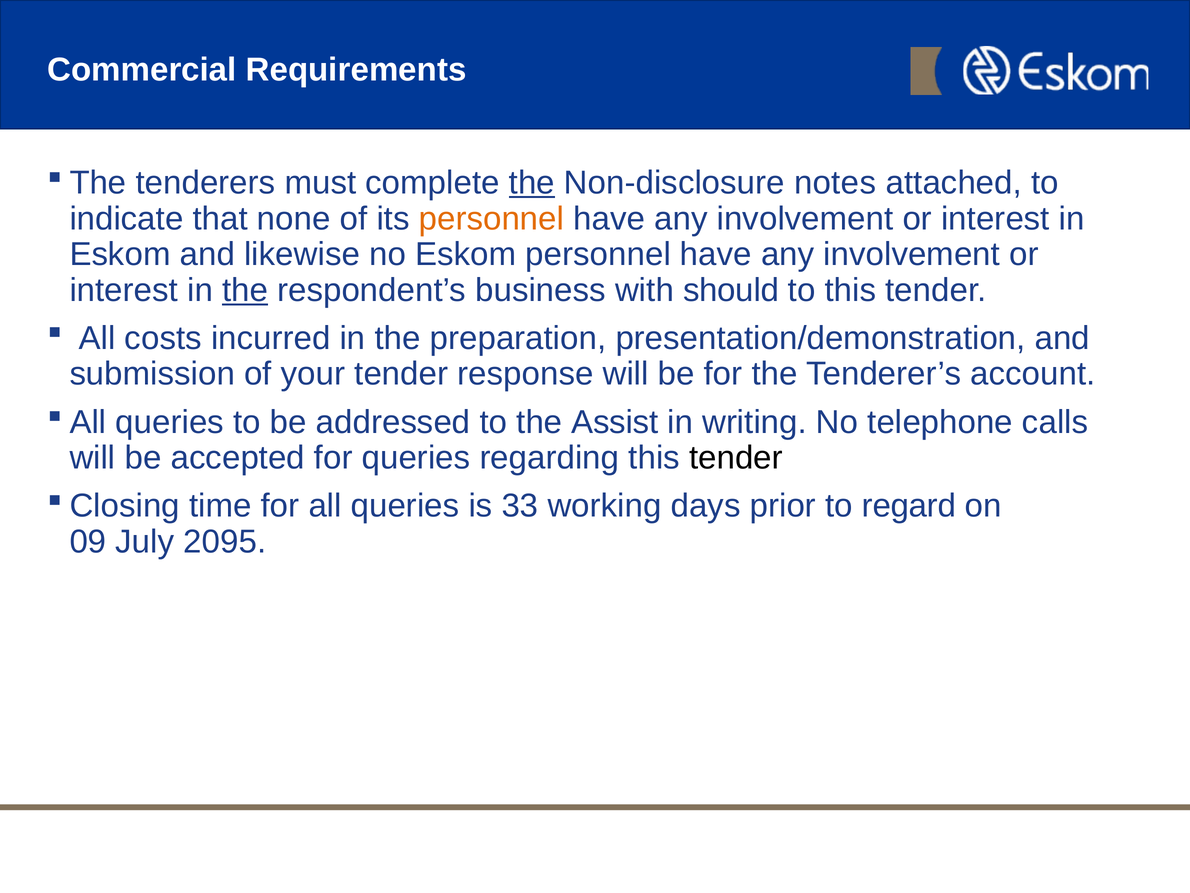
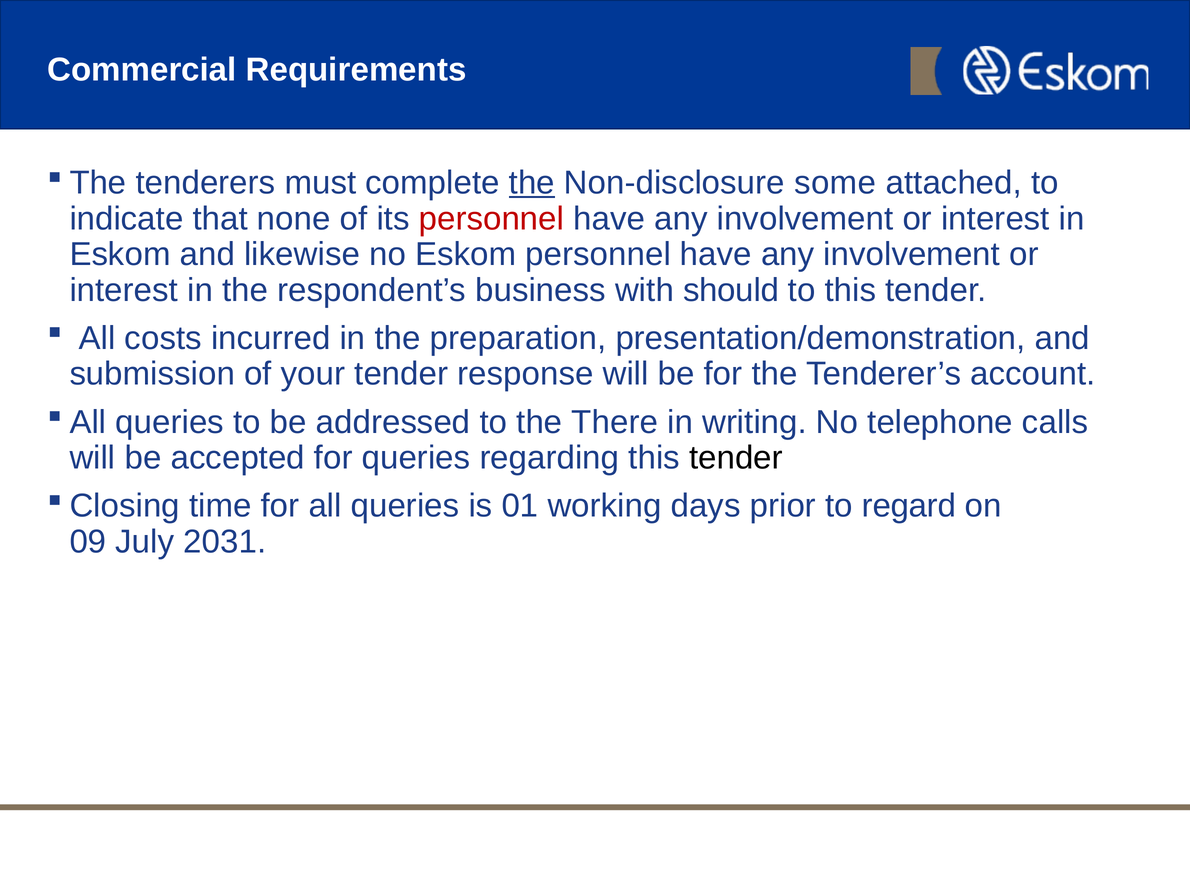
notes: notes -> some (835, 183)
personnel colour: orange -> red (491, 219)
the underline: present -> none (245, 290)
Assist: Assist -> There (615, 422)
33: 33 -> 01 (520, 506)
2095: 2095 -> 2031 (225, 541)
